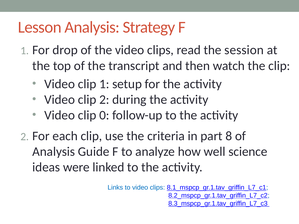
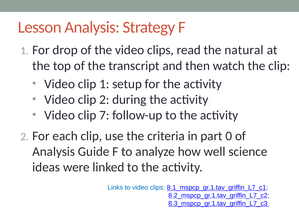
session: session -> natural (244, 50)
0: 0 -> 7 (104, 115)
8: 8 -> 0 (229, 136)
